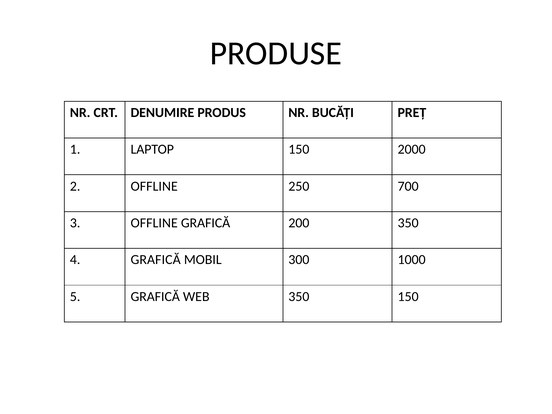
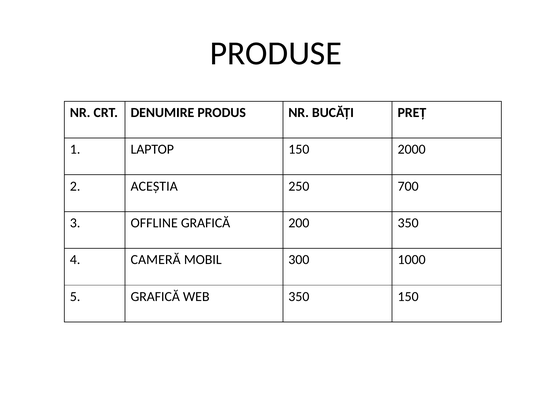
2 OFFLINE: OFFLINE -> ACEȘTIA (154, 186)
4 GRAFICĂ: GRAFICĂ -> CAMERĂ (156, 260)
